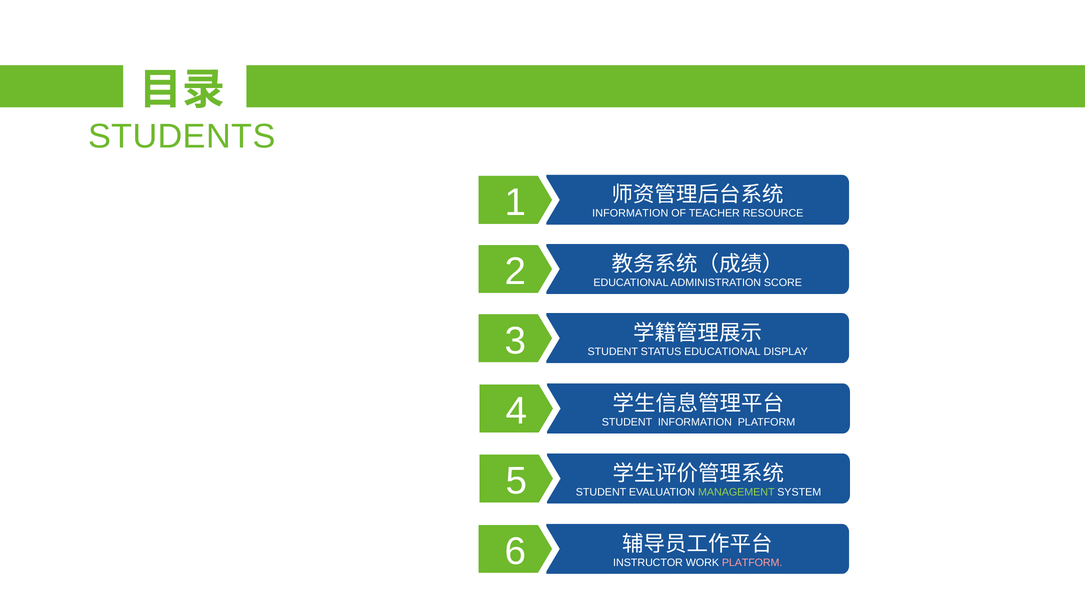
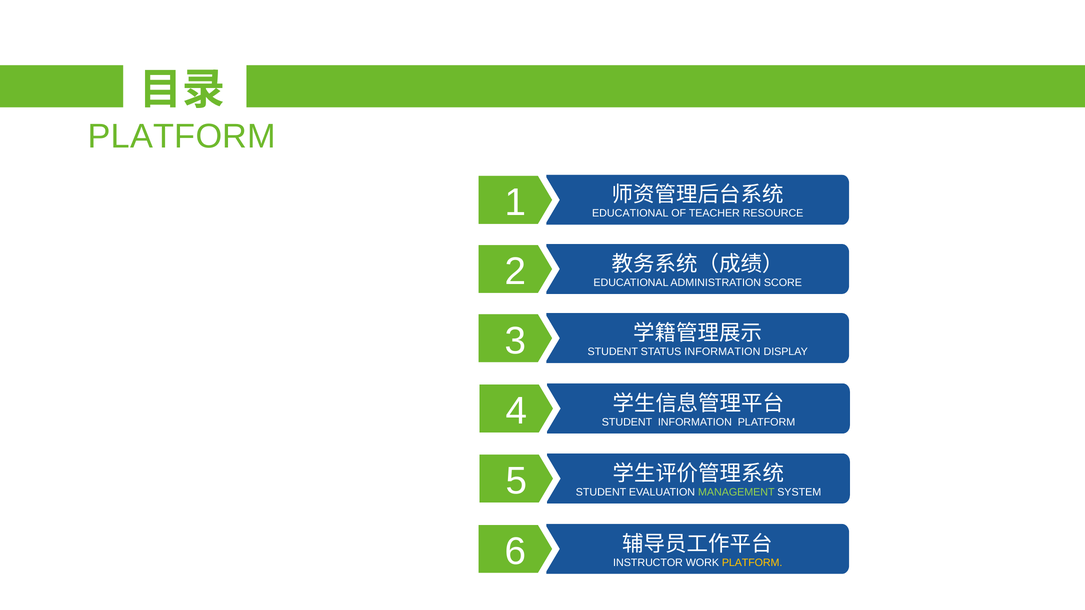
STUDENTS: STUDENTS -> PLATFORM (182, 136)
INFORMATION: INFORMATION -> EDUCATIONAL (630, 213)
STATUS EDUCATIONAL: EDUCATIONAL -> INFORMATION (722, 352)
PLATFORM colour: pink -> yellow (752, 563)
